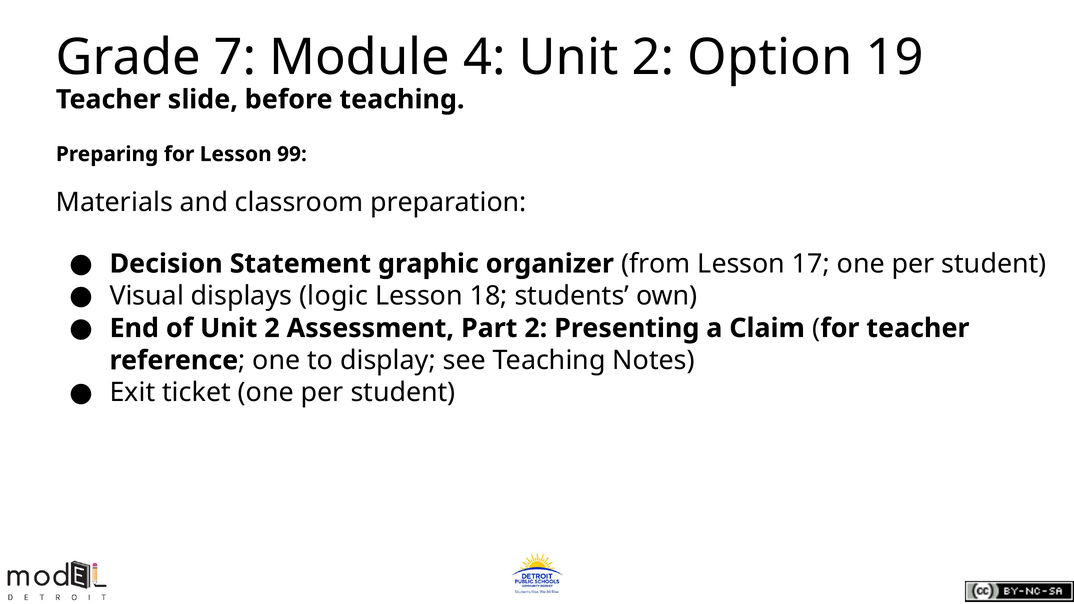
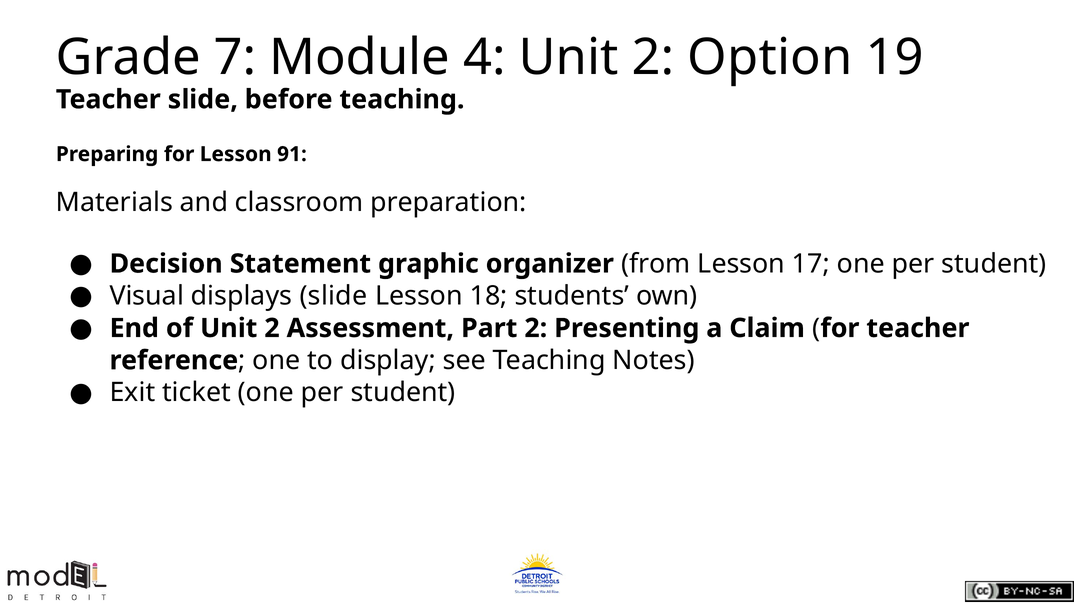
99: 99 -> 91 (292, 154)
displays logic: logic -> slide (334, 296)
